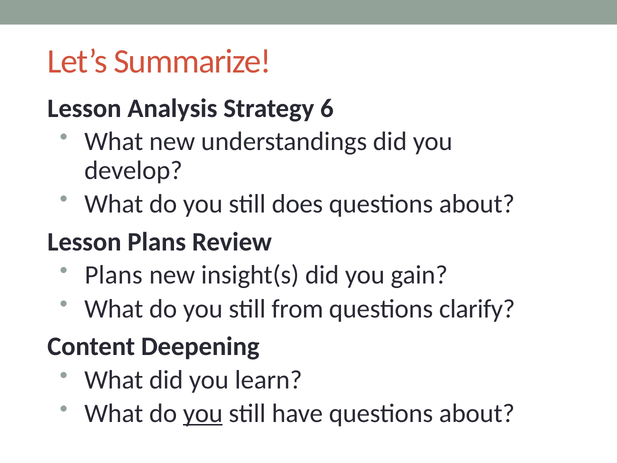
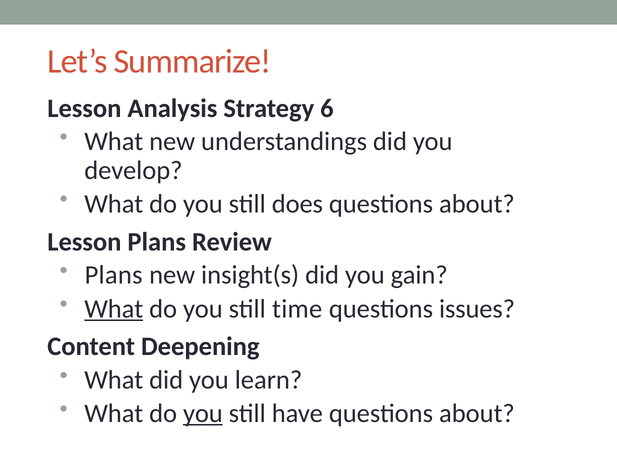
What underline: none -> present (114, 309)
from: from -> time (297, 309)
clarify: clarify -> issues (477, 309)
